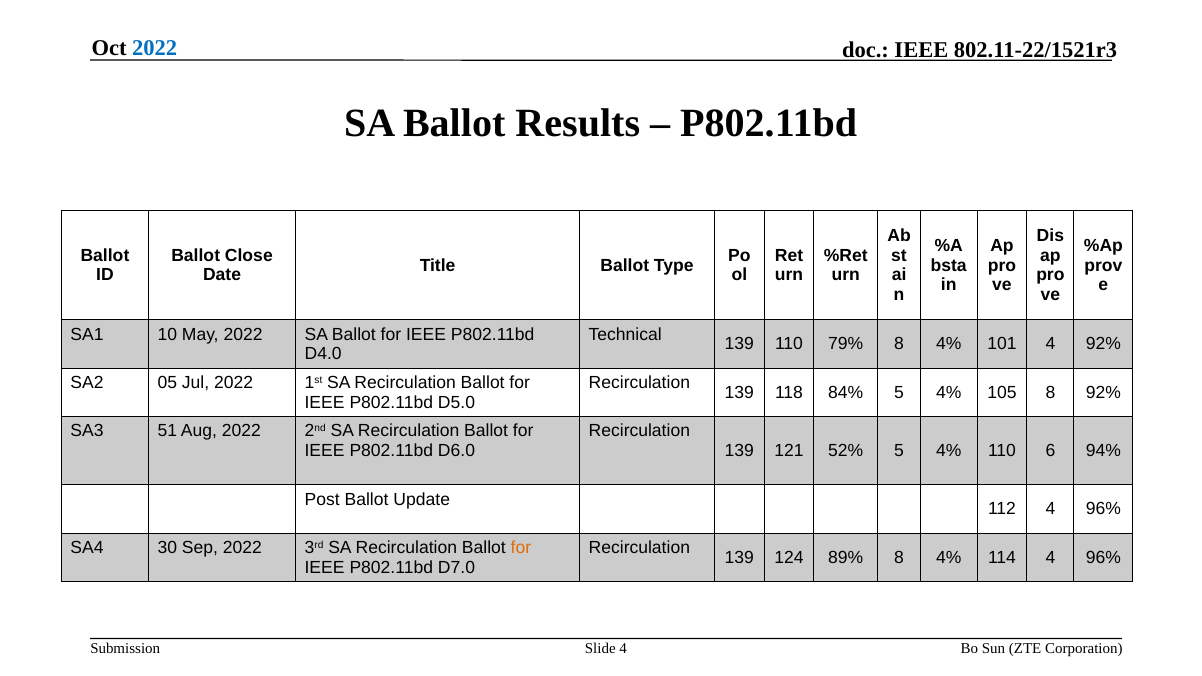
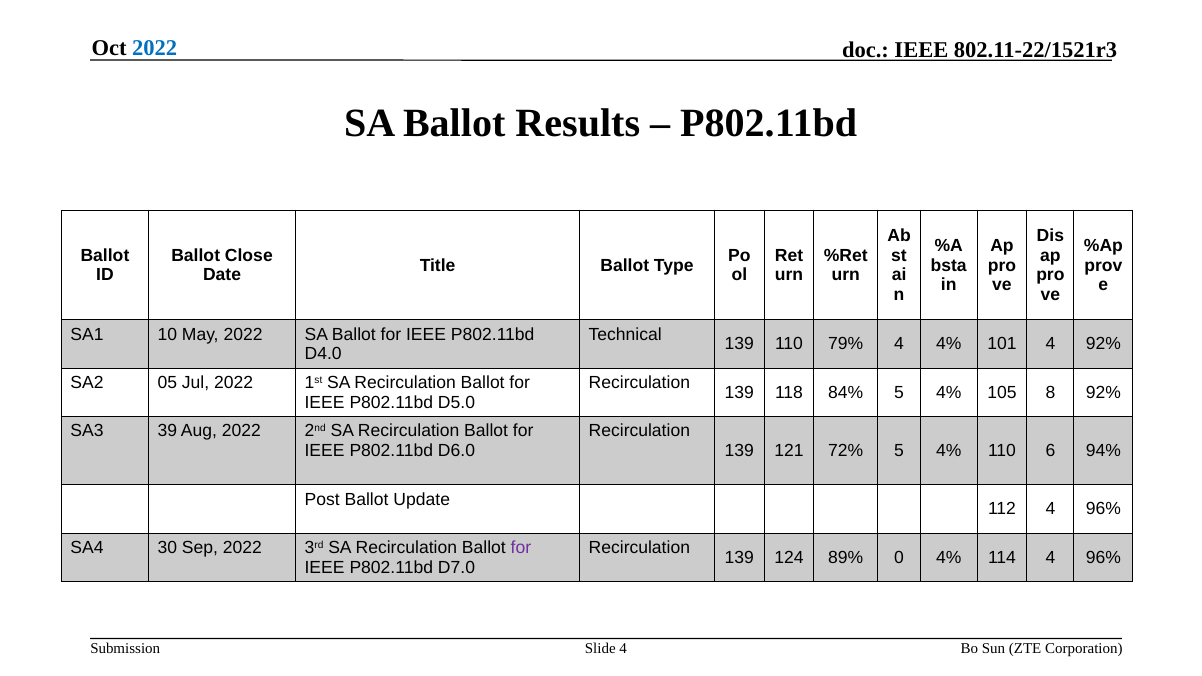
79% 8: 8 -> 4 (899, 344)
51: 51 -> 39 (167, 431)
52%: 52% -> 72% (846, 451)
for colour: orange -> purple (521, 548)
89% 8: 8 -> 0 (899, 558)
